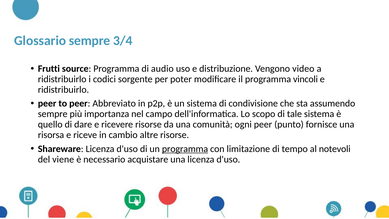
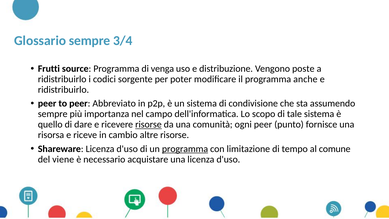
audio: audio -> venga (162, 69)
video: video -> poste (303, 69)
vincoli: vincoli -> anche (305, 79)
risorse underline: none -> present (148, 124)
notevoli: notevoli -> comune (335, 149)
